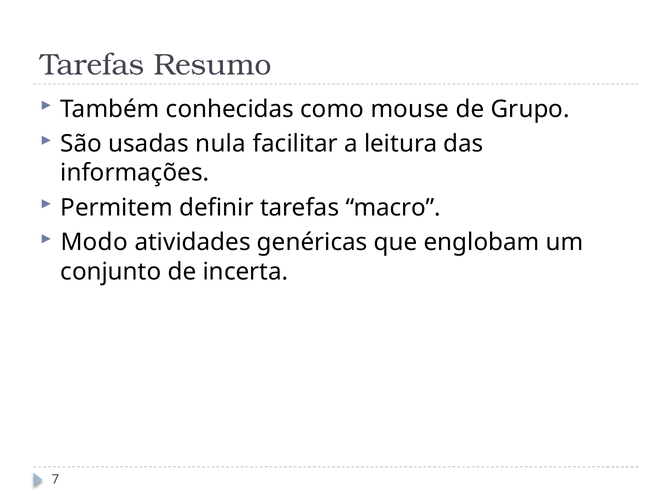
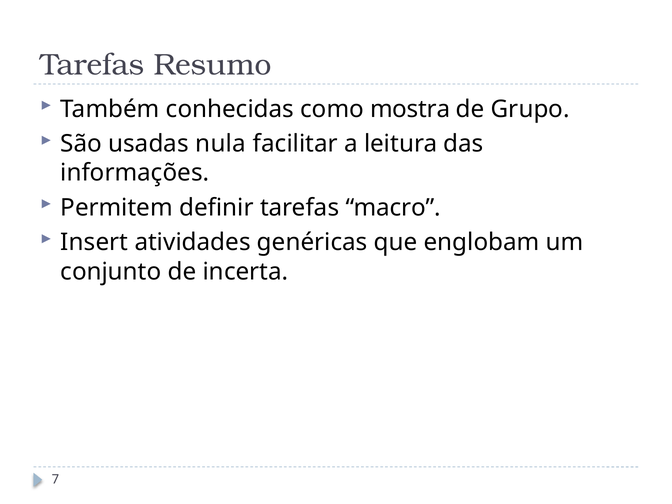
mouse: mouse -> mostra (410, 109)
Modo: Modo -> Insert (94, 242)
